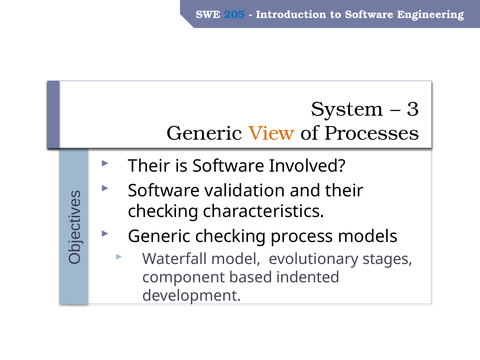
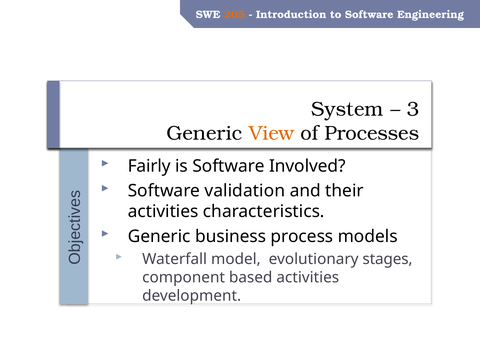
205 colour: blue -> orange (234, 15)
Their: Their -> Fairly (149, 166)
checking: checking -> activities (163, 212)
Generic checking: checking -> business (231, 236)
based indented: indented -> activities (308, 278)
